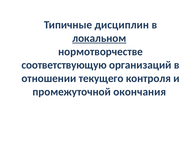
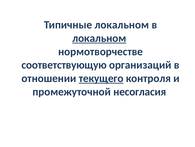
Типичные дисциплин: дисциплин -> локальном (122, 25)
текущего underline: none -> present (101, 78)
окончания: окончания -> несогласия (140, 91)
